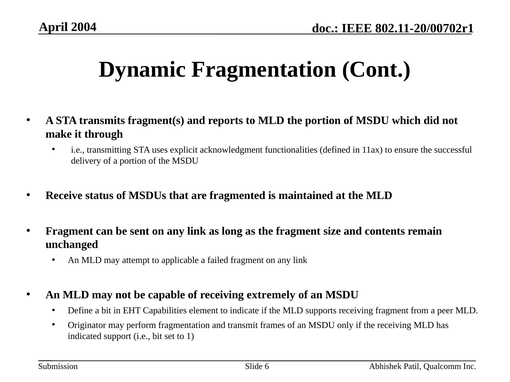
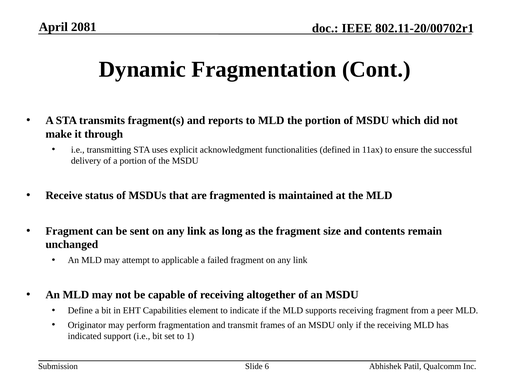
2004: 2004 -> 2081 (84, 27)
extremely: extremely -> altogether (271, 295)
